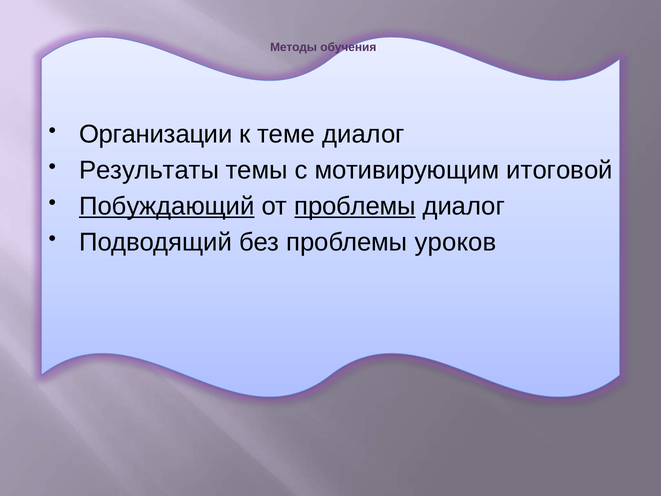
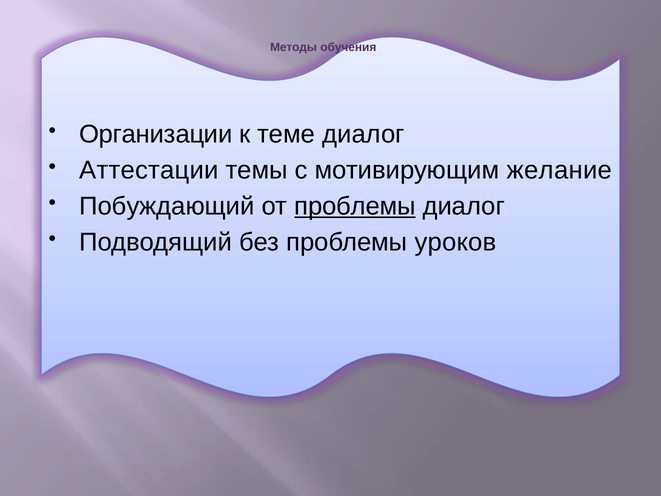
Результаты: Результаты -> Аттестации (149, 170)
итоговой: итоговой -> желание (559, 170)
Побуждающий underline: present -> none (167, 206)
